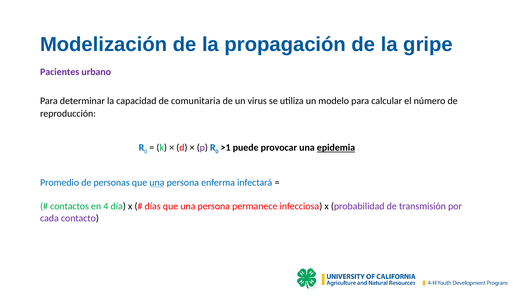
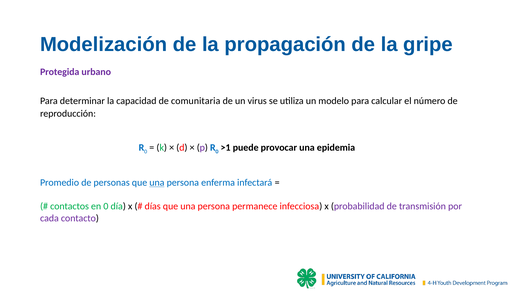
Pacientes: Pacientes -> Protegida (60, 72)
epidemia underline: present -> none (336, 148)
en 4: 4 -> 0 (106, 206)
